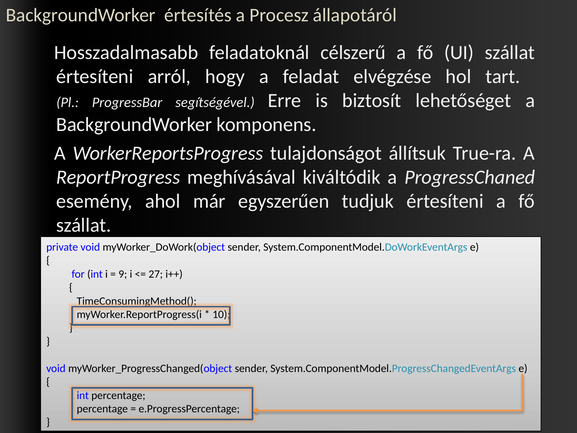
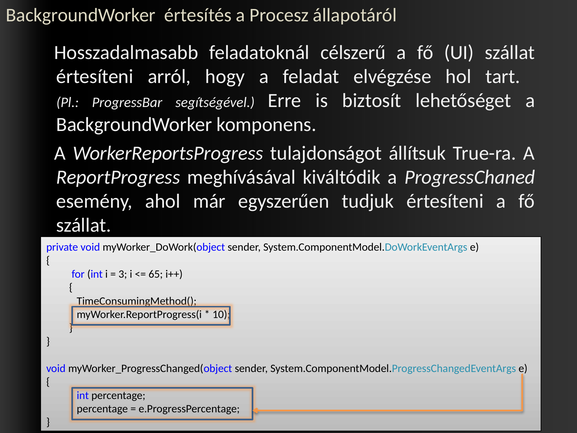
9: 9 -> 3 (123, 274)
27: 27 -> 65 (156, 274)
